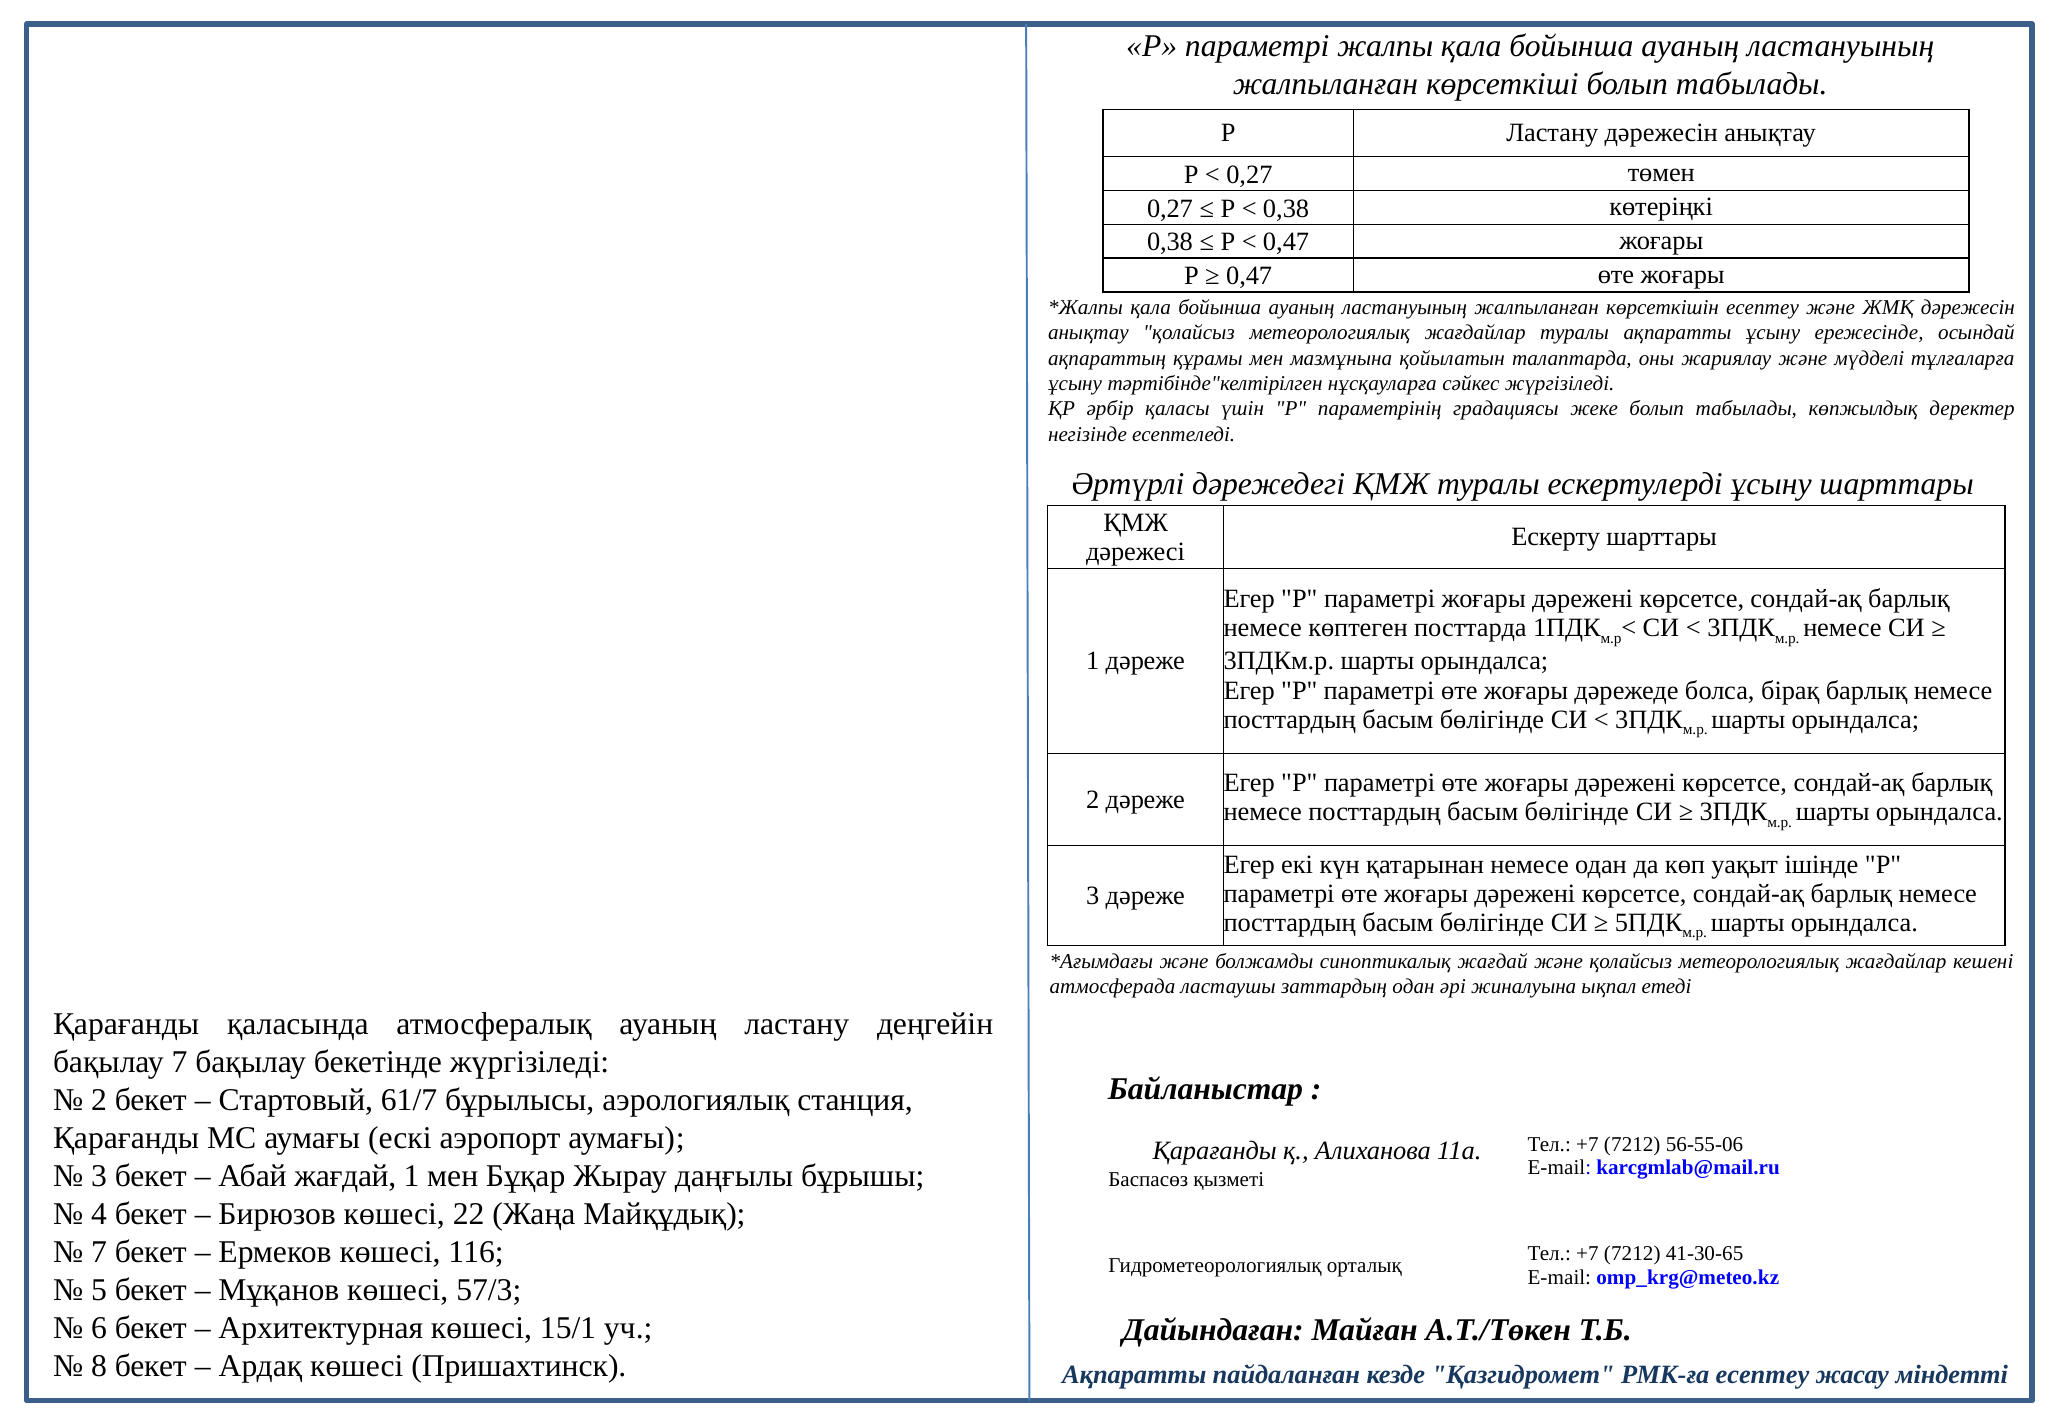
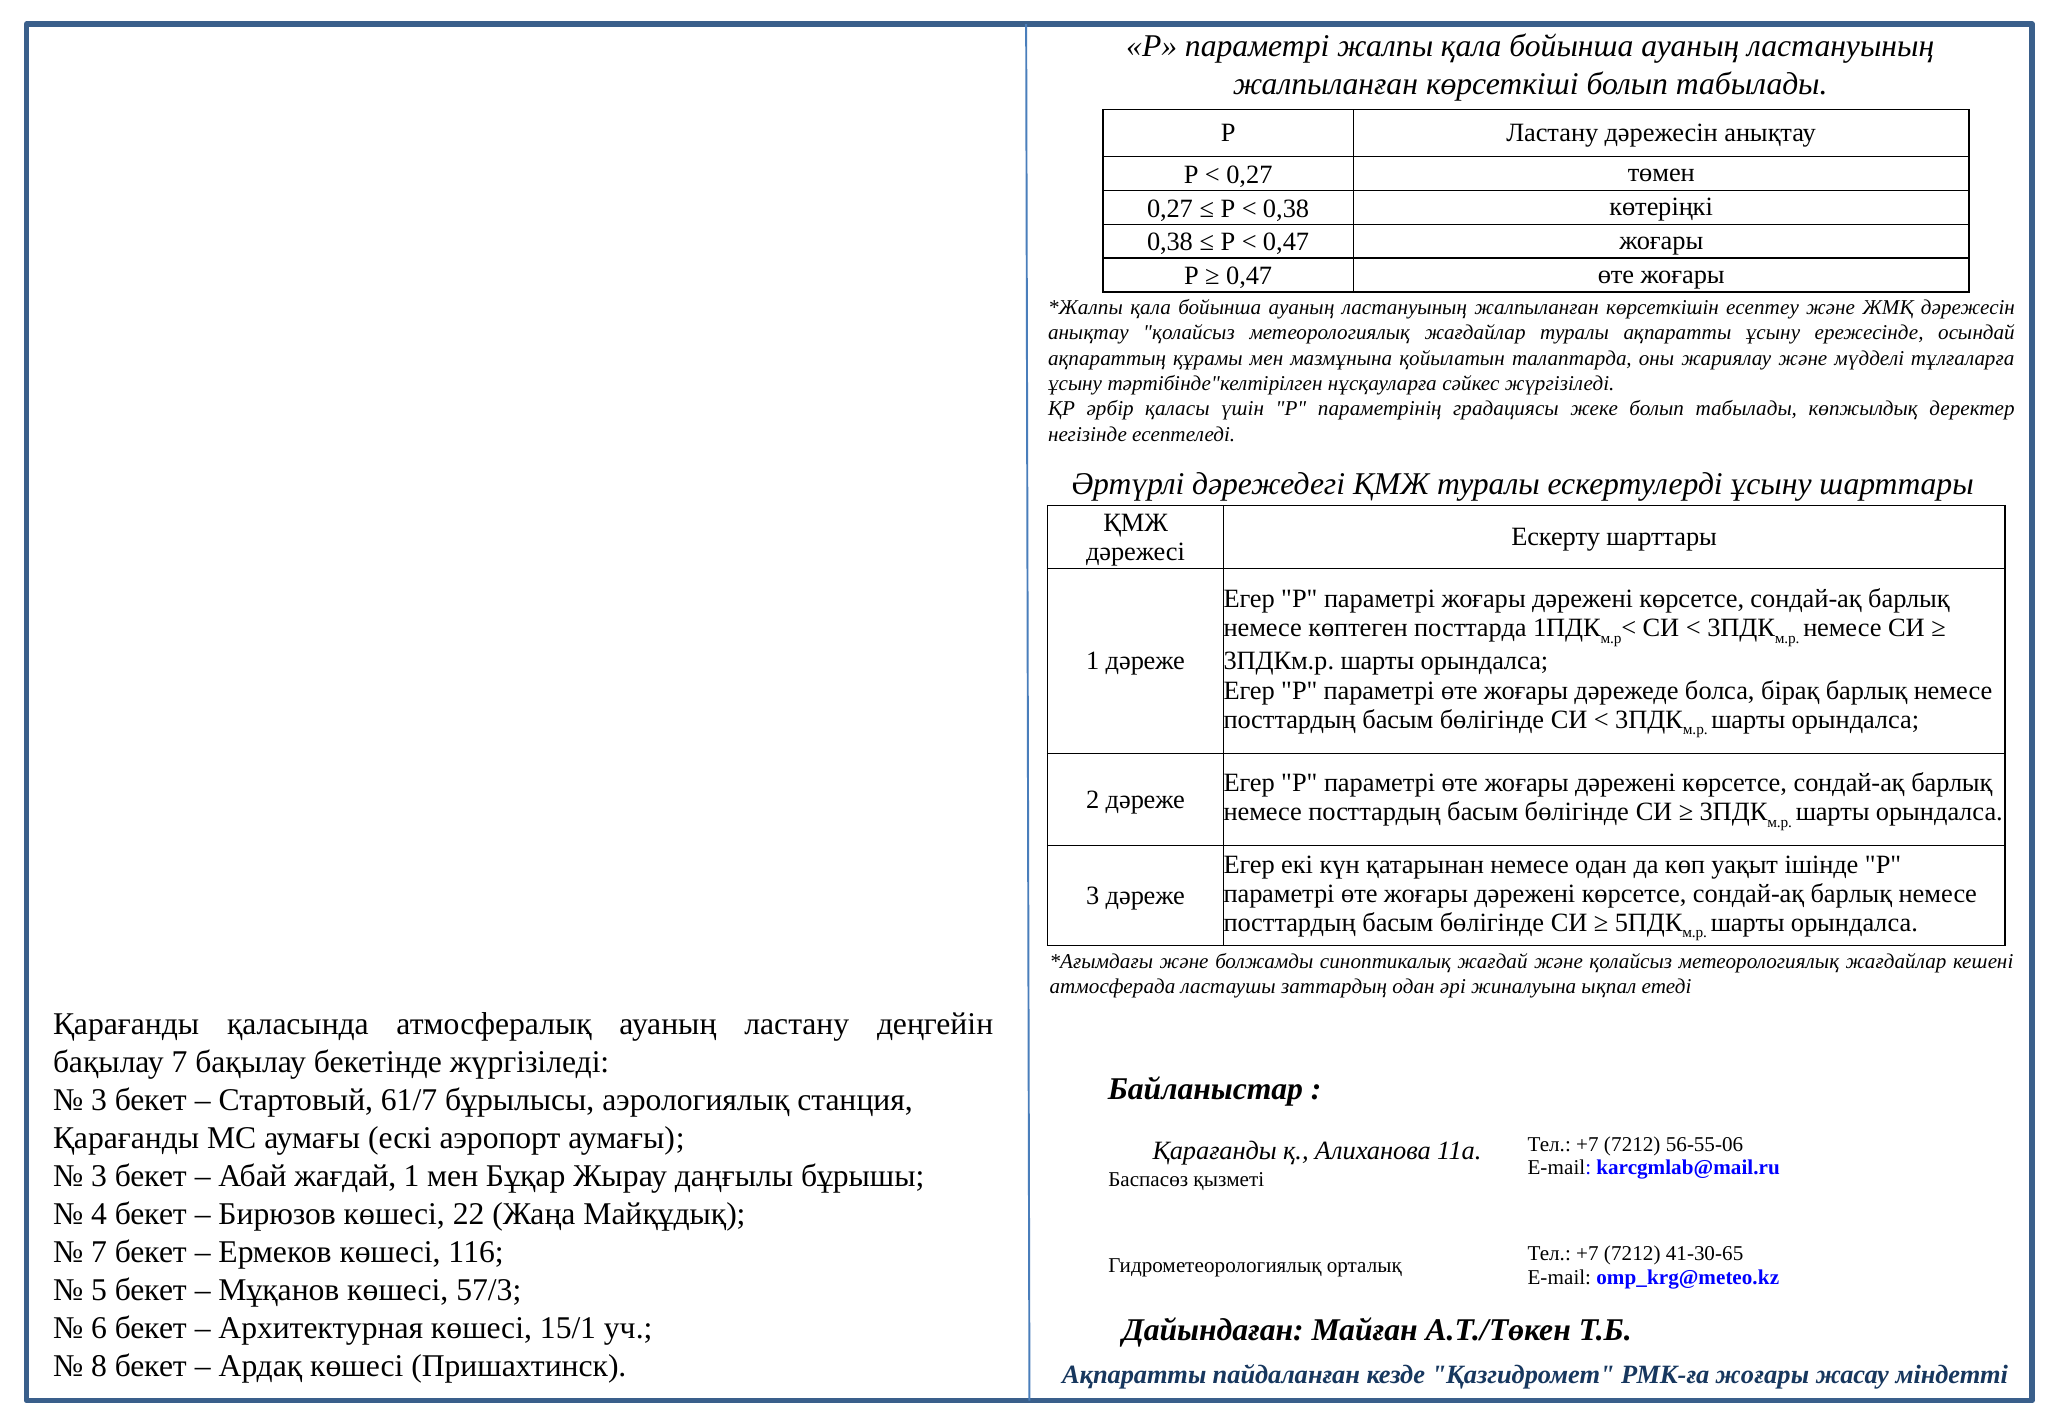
2: 2 -> 3 (99, 1100)
РМК-ға есептеу: есептеу -> жоғары (1762, 1375)
